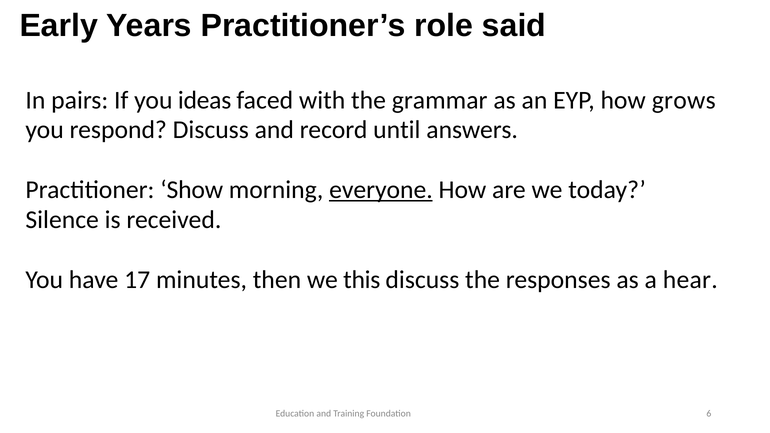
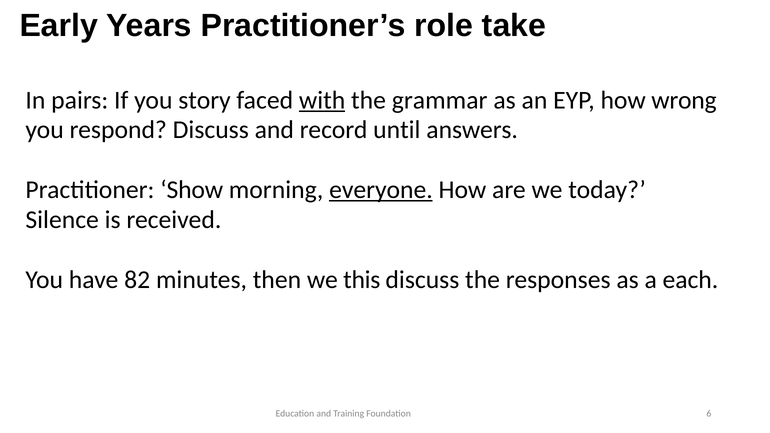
said: said -> take (514, 25)
ideas: ideas -> story (205, 100)
with underline: none -> present (322, 100)
grows: grows -> wrong (684, 100)
17: 17 -> 82 (137, 280)
hear: hear -> each (690, 280)
